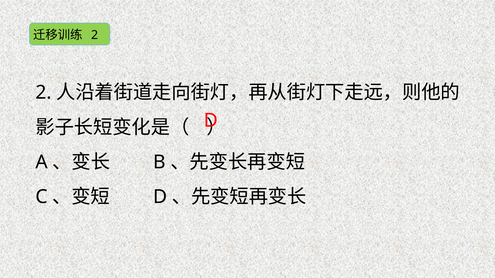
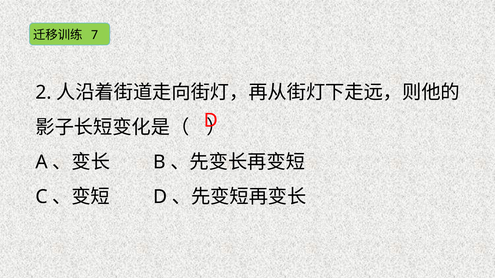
2: 2 -> 7 (95, 35)
